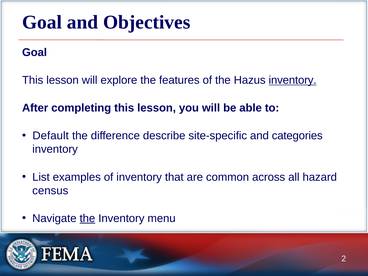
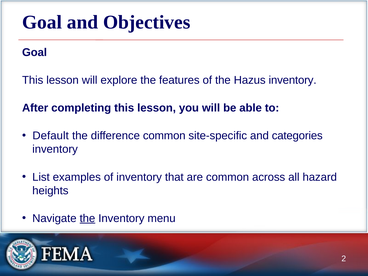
inventory underline: present -> none (293, 80)
difference describe: describe -> common (164, 136)
census: census -> heights (50, 191)
